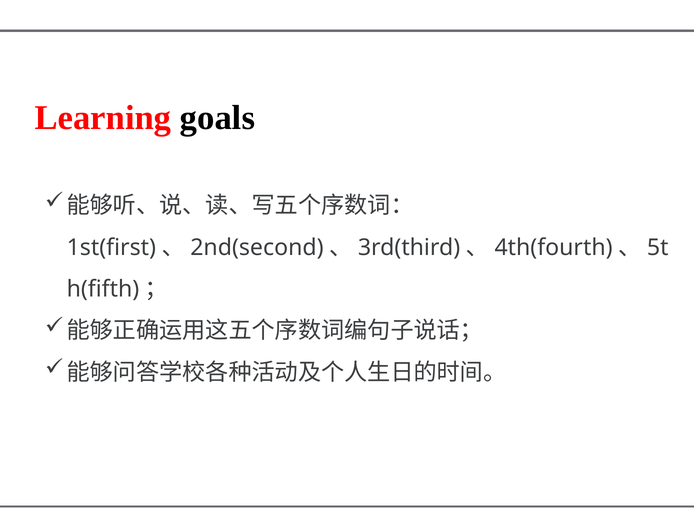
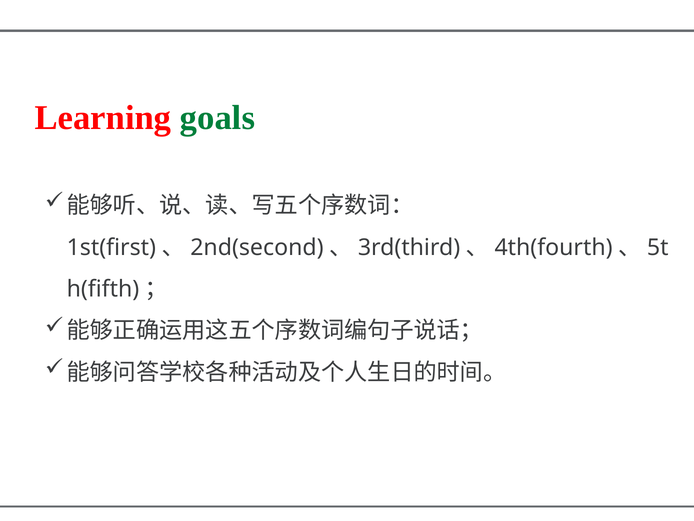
goals colour: black -> green (217, 117)
